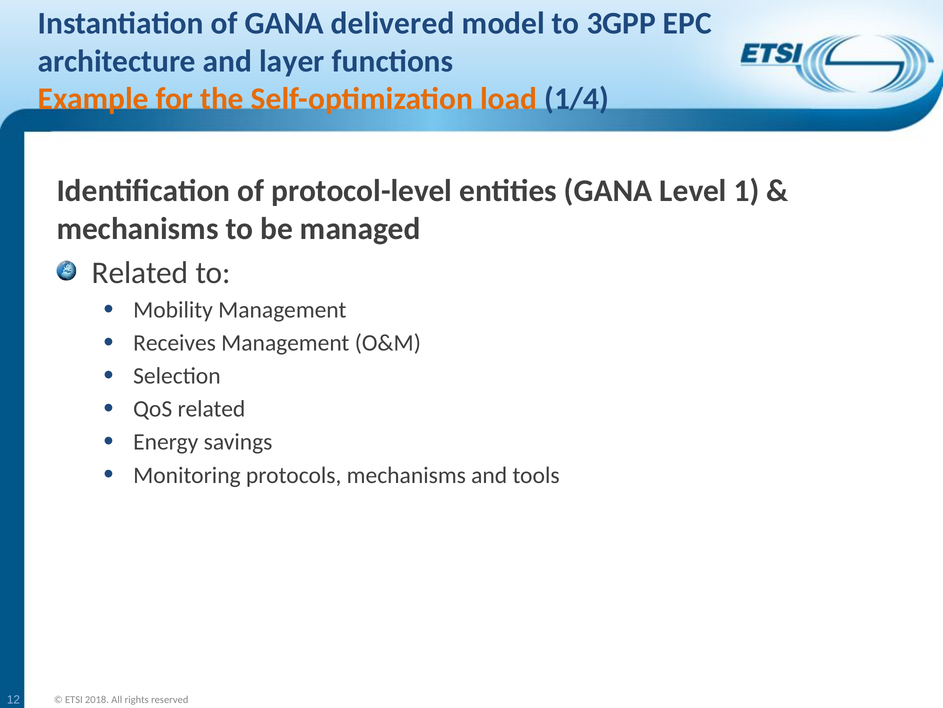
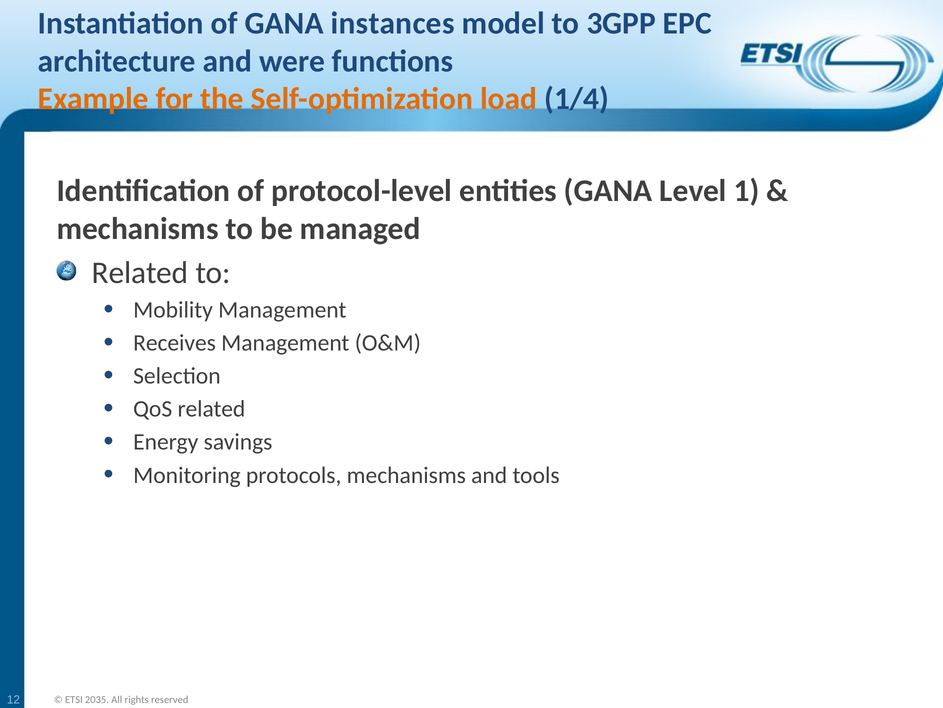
delivered: delivered -> instances (393, 23)
layer: layer -> were (292, 61)
2018: 2018 -> 2035 (97, 699)
